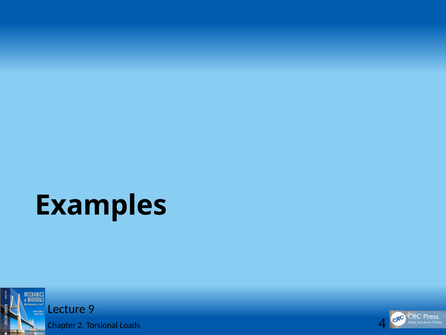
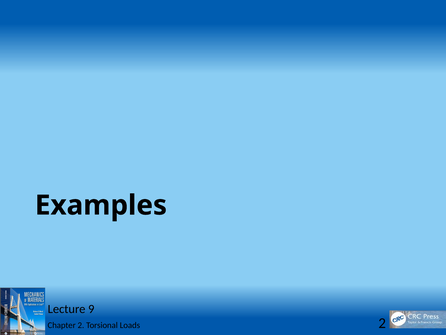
Loads 4: 4 -> 2 (382, 323)
